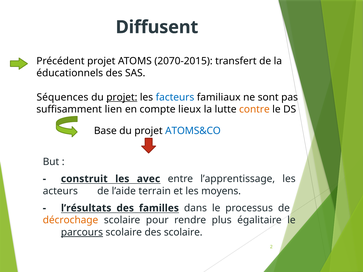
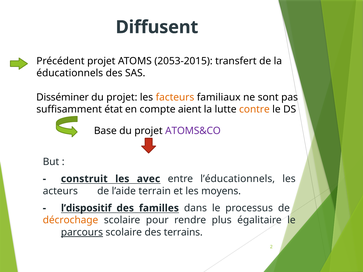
2070-2015: 2070-2015 -> 2053-2015 (183, 61)
Séquences: Séquences -> Disséminer (63, 97)
projet underline: present -> none (122, 97)
facteurs colour: blue -> orange (175, 97)
lien: lien -> état (114, 109)
lieux: lieux -> aient (190, 109)
ATOMS&CO colour: blue -> purple (193, 131)
l’apprentissage: l’apprentissage -> l’éducationnels (238, 179)
l’résultats: l’résultats -> l’dispositif (86, 208)
des scolaire: scolaire -> terrains (183, 232)
